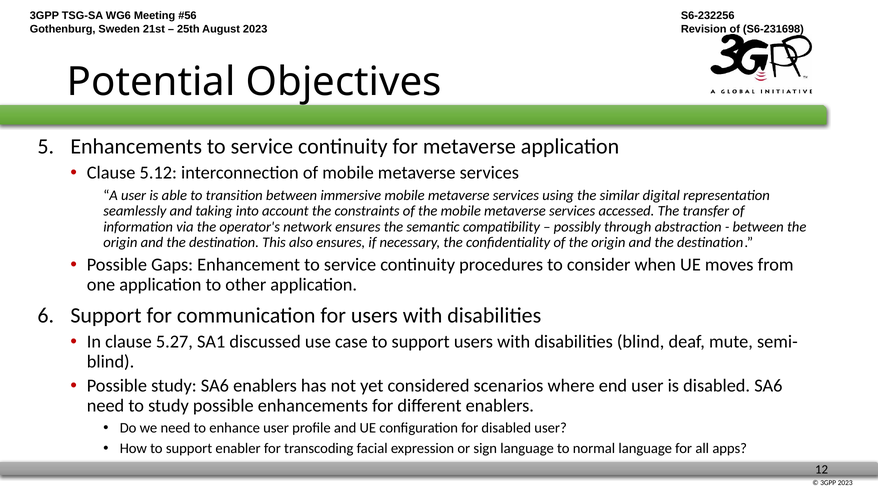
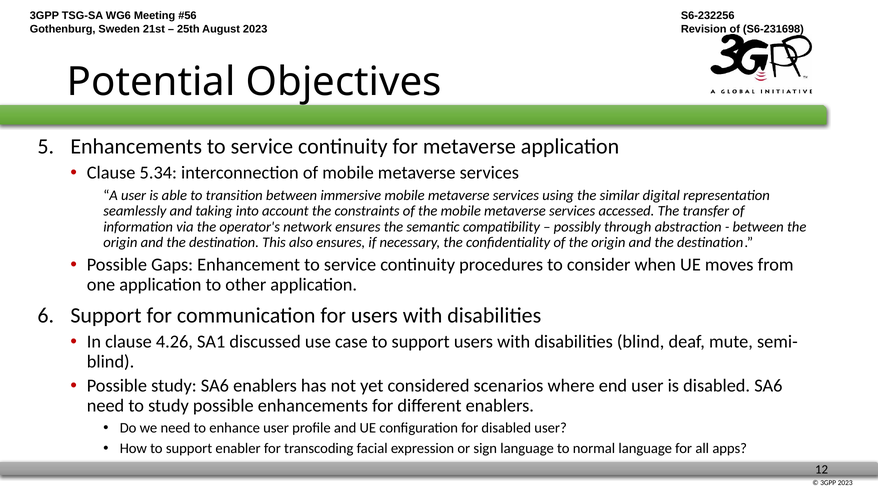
5.12: 5.12 -> 5.34 (158, 173)
5.27: 5.27 -> 4.26 (174, 342)
